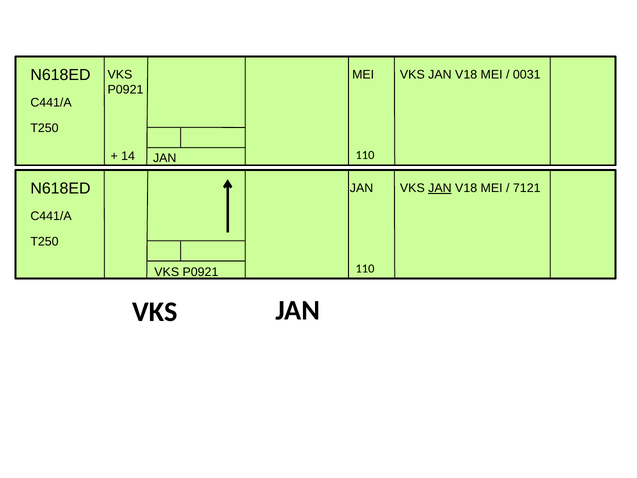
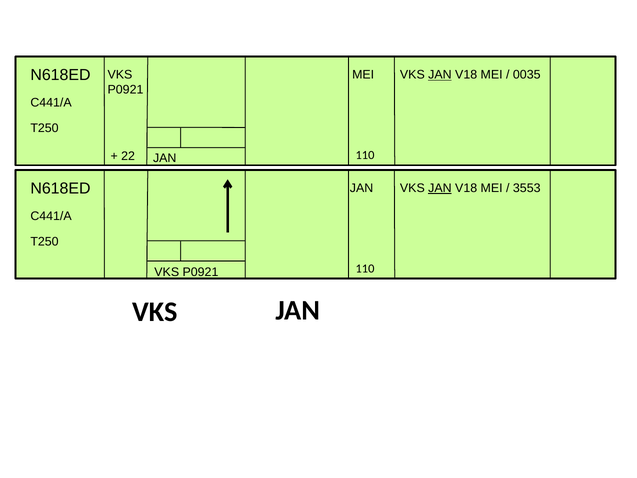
JAN underline: none -> present (440, 75)
0031: 0031 -> 0035 (527, 75)
14: 14 -> 22 (128, 156)
7121: 7121 -> 3553 (527, 188)
